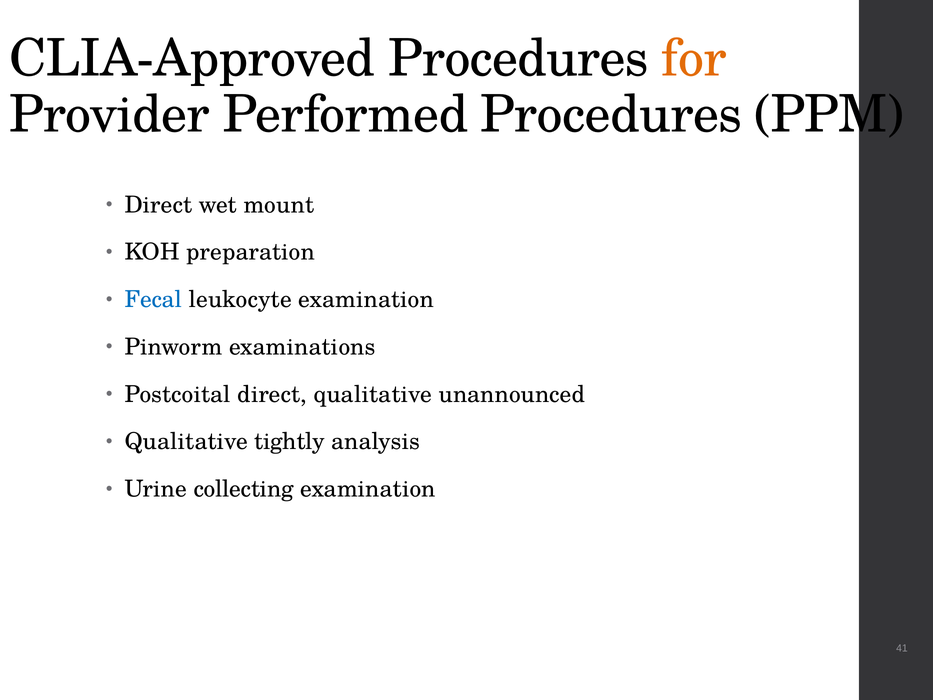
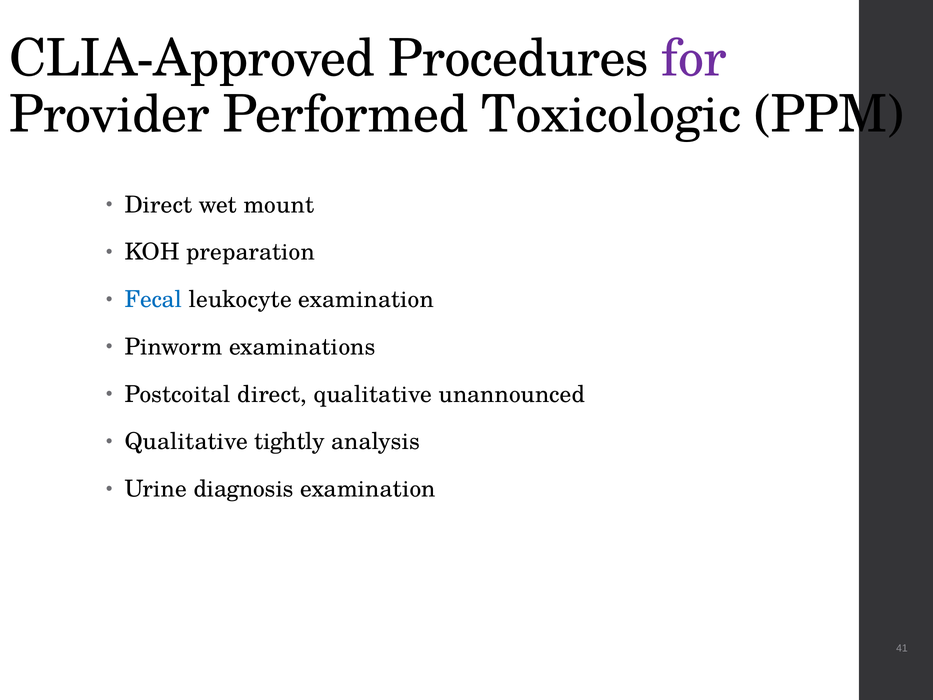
for colour: orange -> purple (694, 59)
Performed Procedures: Procedures -> Toxicologic (611, 115)
collecting: collecting -> diagnosis (244, 489)
